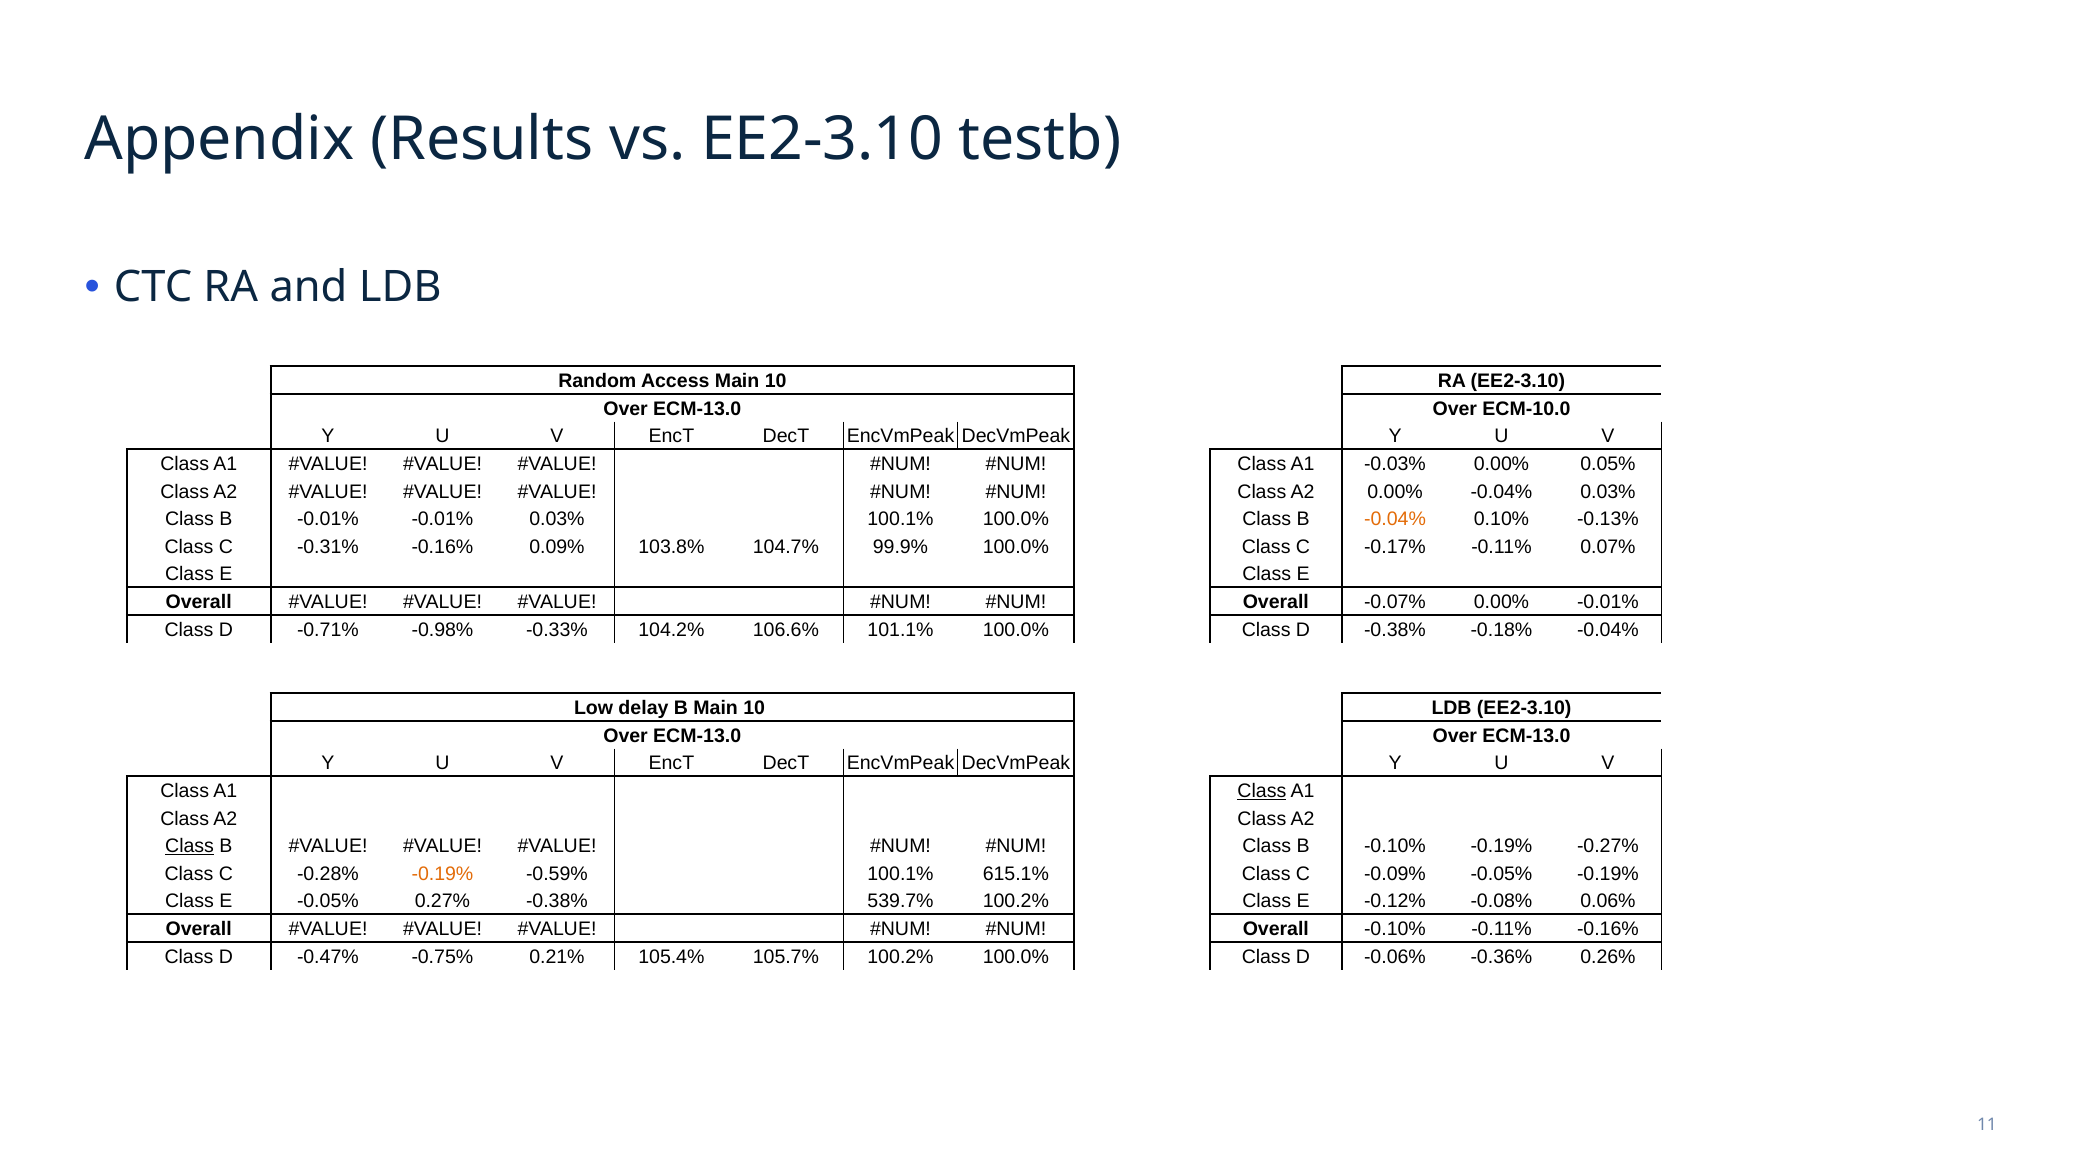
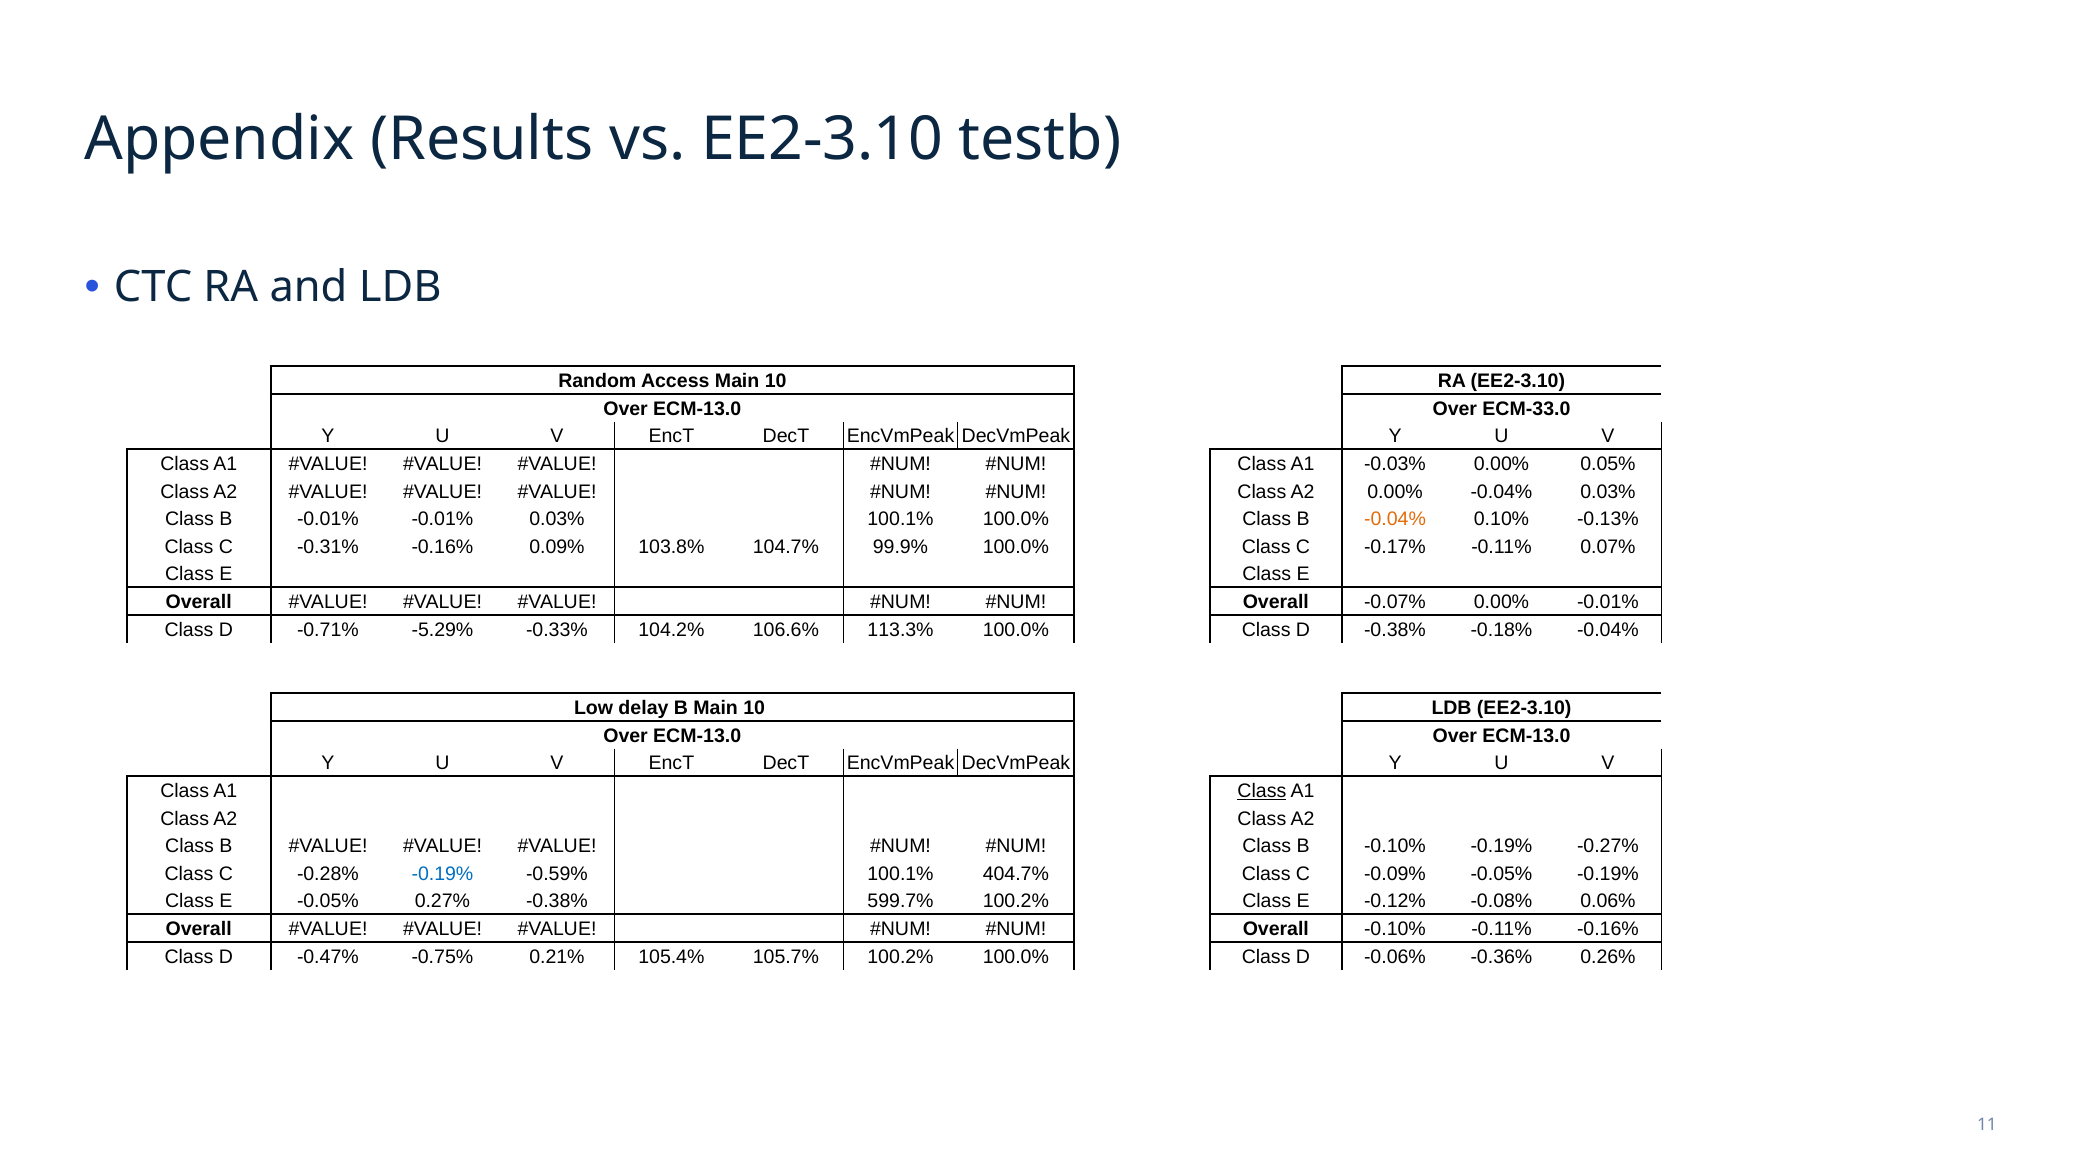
ECM-10.0: ECM-10.0 -> ECM-33.0 (1526, 409)
-0.98%: -0.98% -> -5.29% (442, 630)
101.1%: 101.1% -> 113.3% (901, 630)
Class underline: present -> none (190, 846)
-0.19% colour: orange -> blue (442, 874)
615.1%: 615.1% -> 404.7% (1016, 874)
539.7%: 539.7% -> 599.7% (901, 901)
